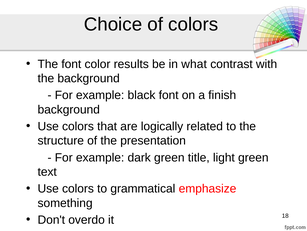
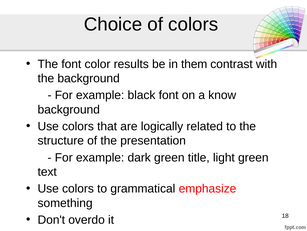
what: what -> them (194, 64)
finish: finish -> know (222, 95)
